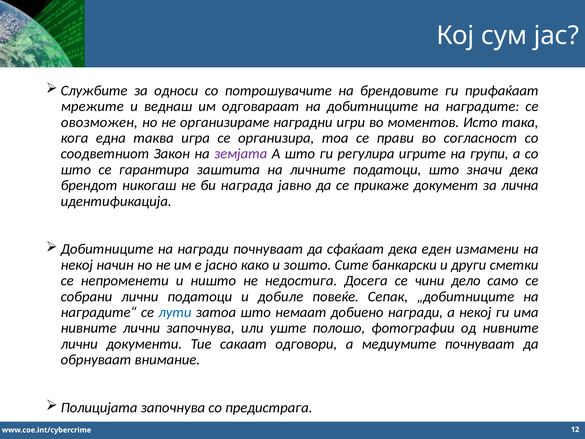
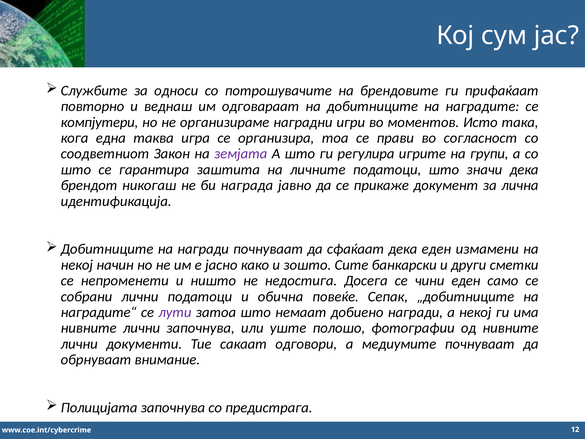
мрежите: мрежите -> повторно (92, 106)
овозможен: овозможен -> компјутери (99, 122)
чини дело: дело -> еден (466, 281)
добиле: добиле -> обична (280, 296)
лути colour: blue -> purple (175, 312)
